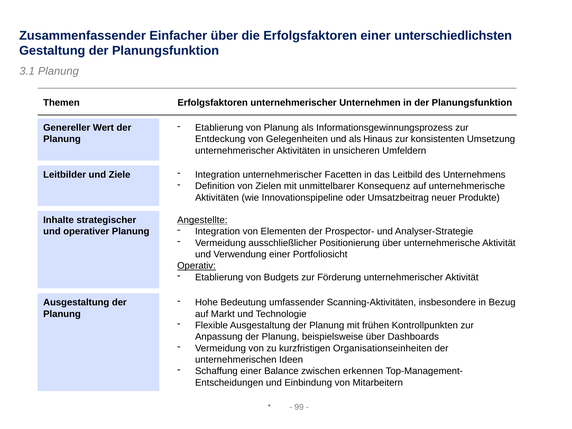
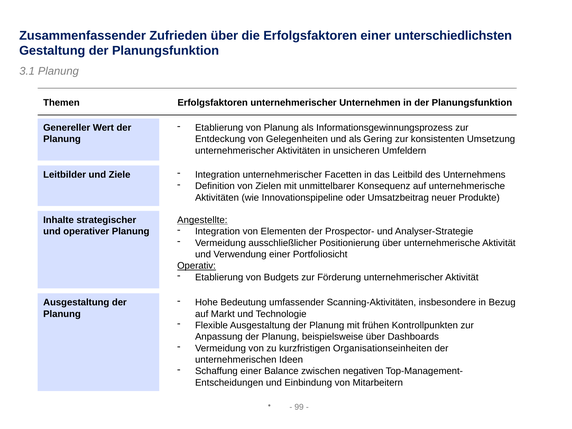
Einfacher: Einfacher -> Zufrieden (178, 35)
Hinaus: Hinaus -> Gering (378, 139)
erkennen: erkennen -> negativen (363, 371)
